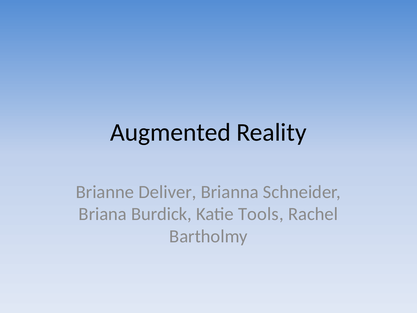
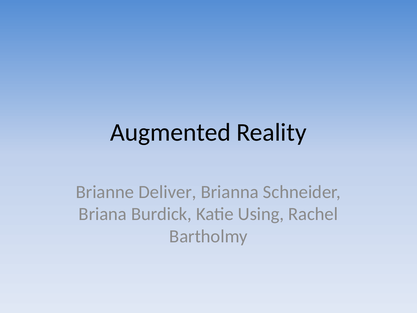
Tools: Tools -> Using (261, 214)
